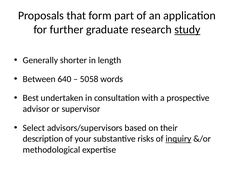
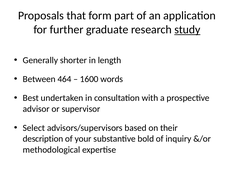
640: 640 -> 464 (64, 79)
5058: 5058 -> 1600 (89, 79)
risks: risks -> bold (146, 138)
inquiry underline: present -> none (178, 138)
